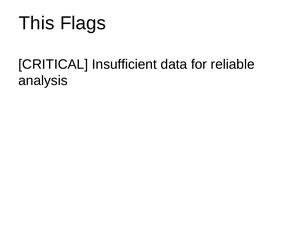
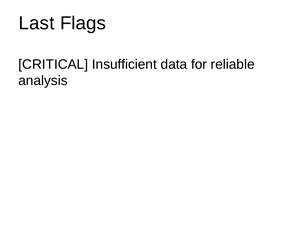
This: This -> Last (37, 23)
